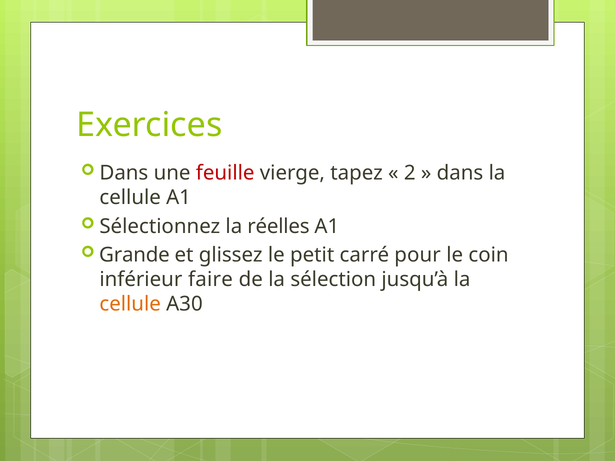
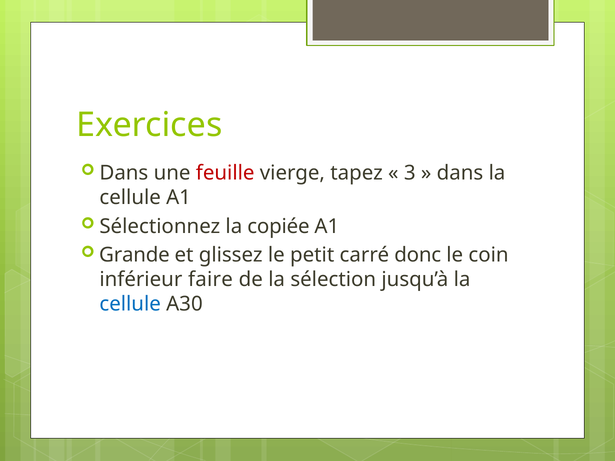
2: 2 -> 3 (410, 173)
réelles: réelles -> copiée (278, 226)
pour: pour -> donc (418, 255)
cellule colour: orange -> blue (130, 304)
